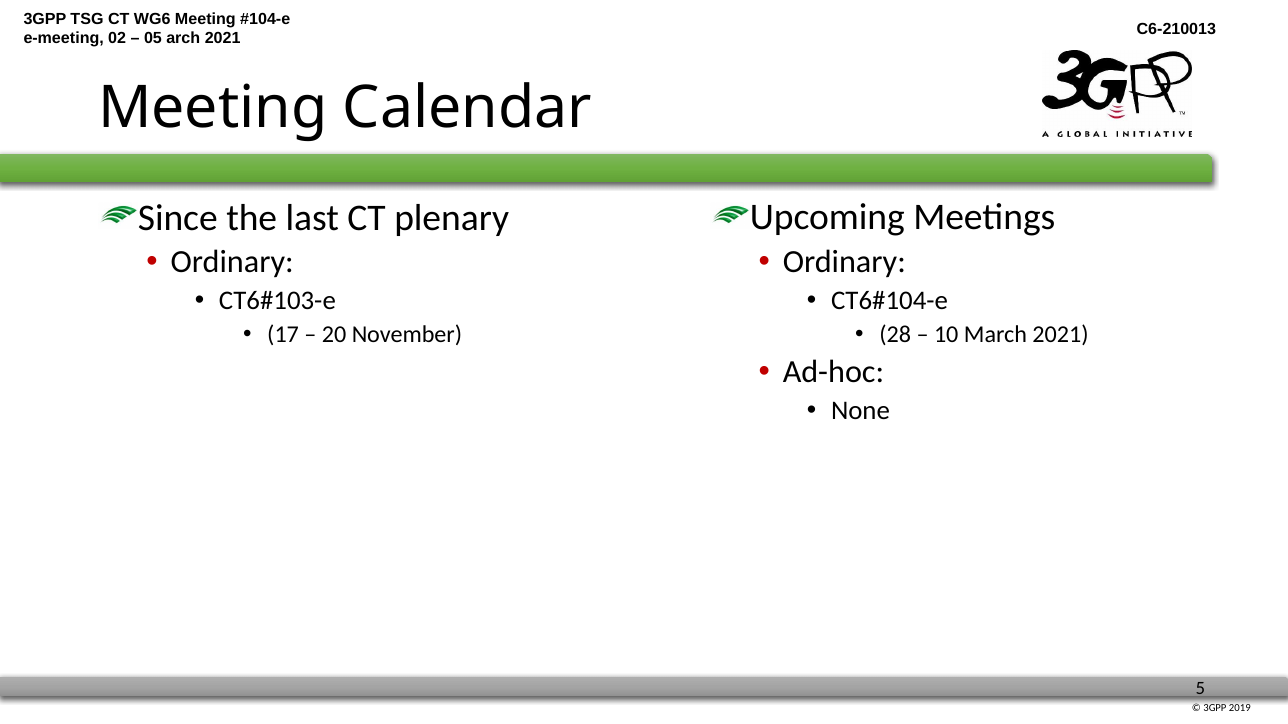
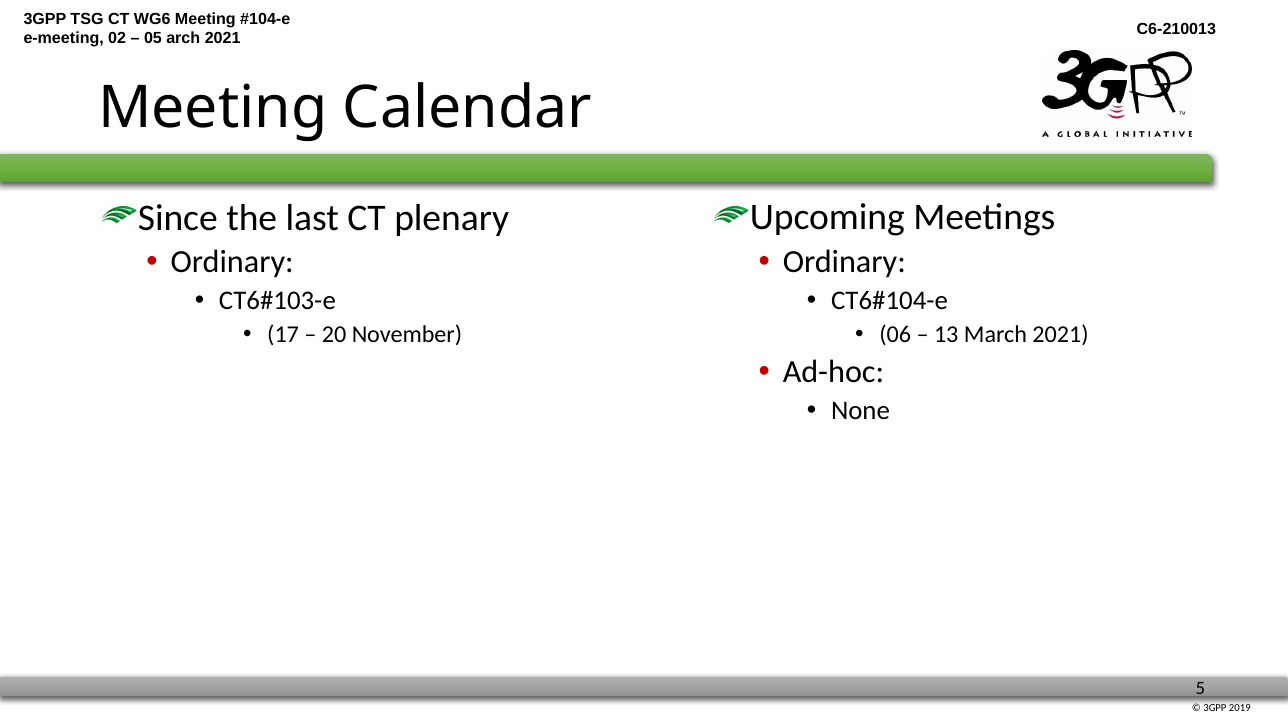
28: 28 -> 06 (895, 335)
10: 10 -> 13 (946, 335)
